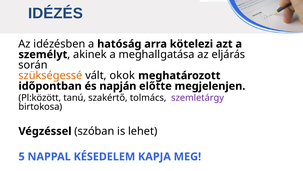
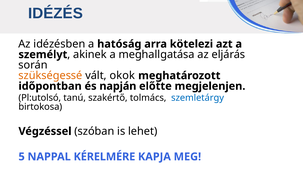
Pl:között: Pl:között -> Pl:utolsó (40, 97)
szemletárgy colour: purple -> blue (198, 97)
KÉSEDELEM: KÉSEDELEM -> KÉRELMÉRE (104, 156)
